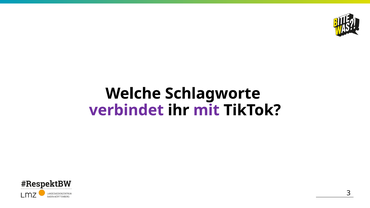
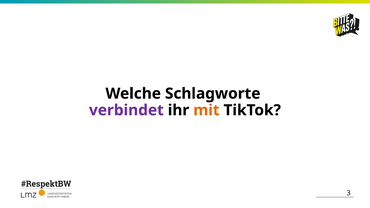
mit colour: purple -> orange (206, 110)
